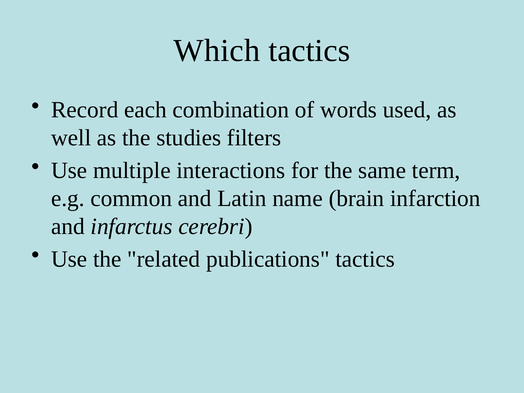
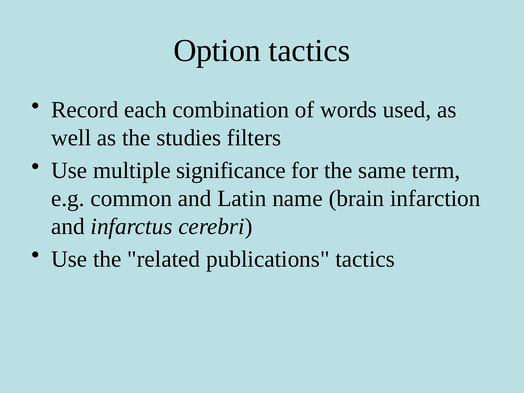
Which: Which -> Option (217, 51)
interactions: interactions -> significance (231, 170)
